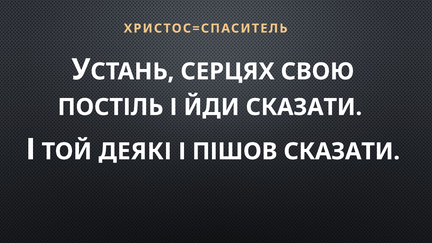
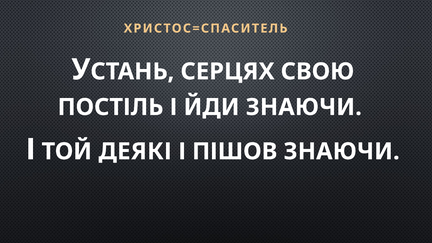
ЙДИ СКАЗАТИ: СКАЗАТИ -> ЗНАЮЧИ (304, 107)
ПІШОВ СКАЗАТИ: СКАЗАТИ -> ЗНАЮЧИ (342, 151)
